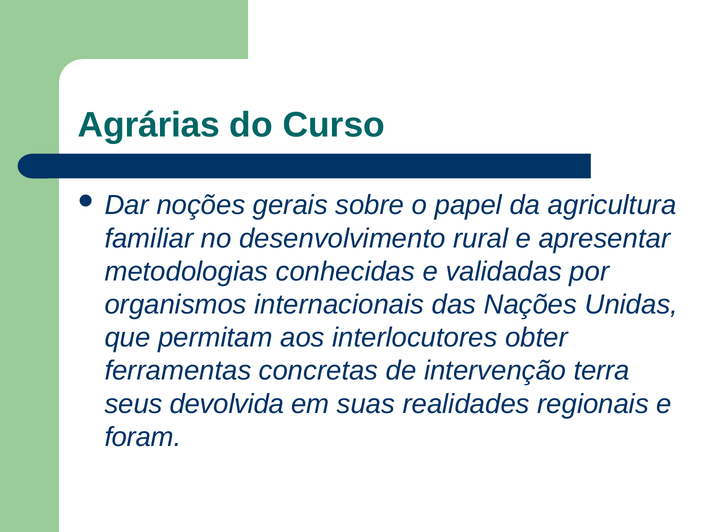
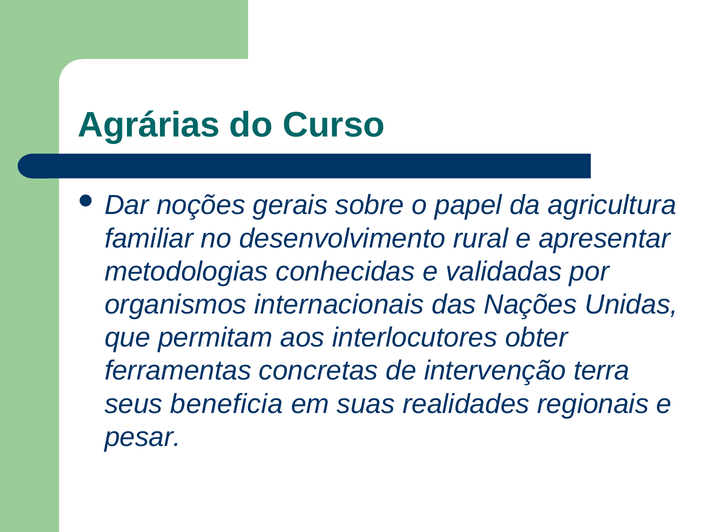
devolvida: devolvida -> beneficia (227, 404)
foram: foram -> pesar (143, 437)
